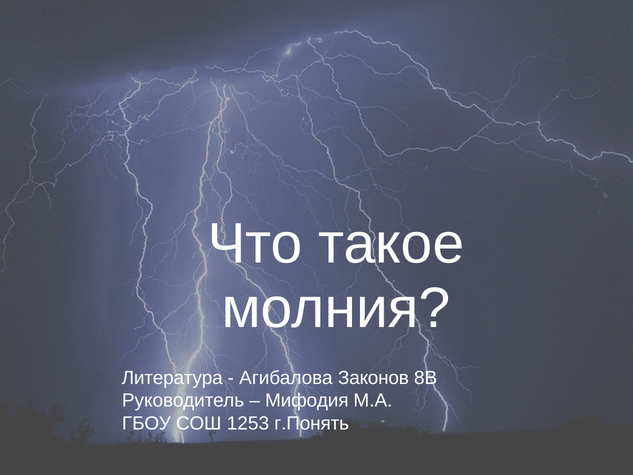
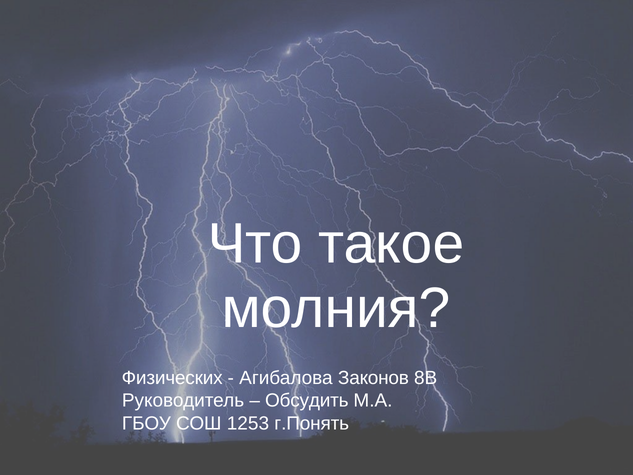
Литература: Литература -> Физических (172, 378)
Мифодия: Мифодия -> Обсудить (307, 400)
